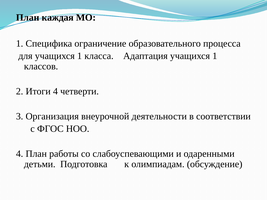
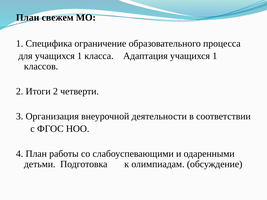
каждая: каждая -> свежем (58, 17)
Итоги 4: 4 -> 2 (55, 91)
